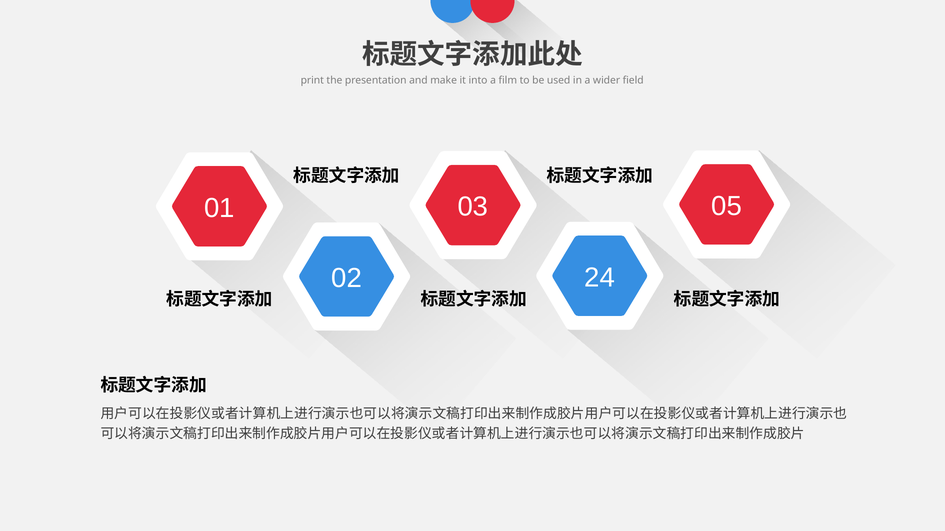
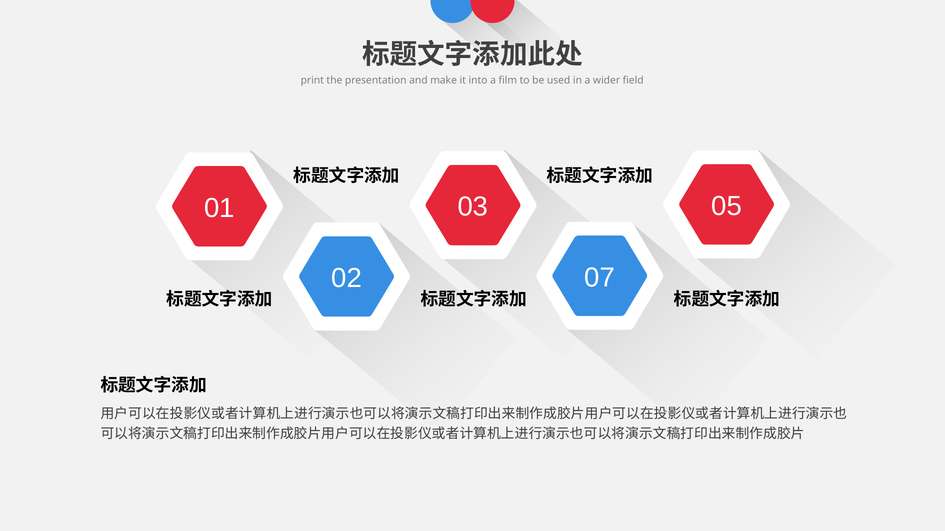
24: 24 -> 07 (600, 278)
